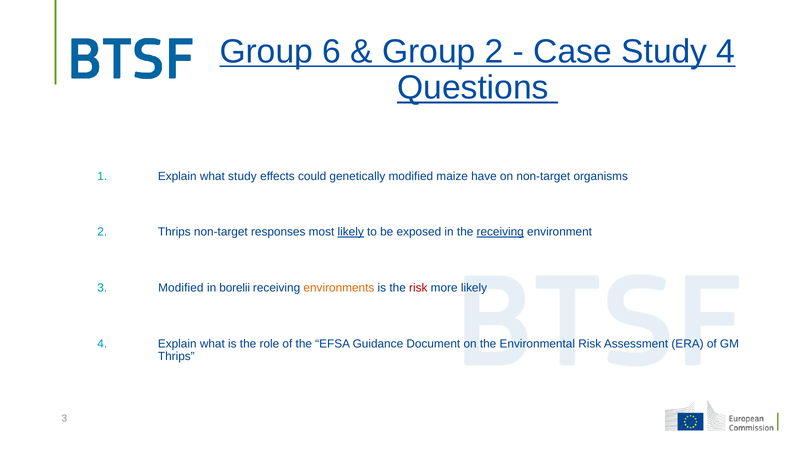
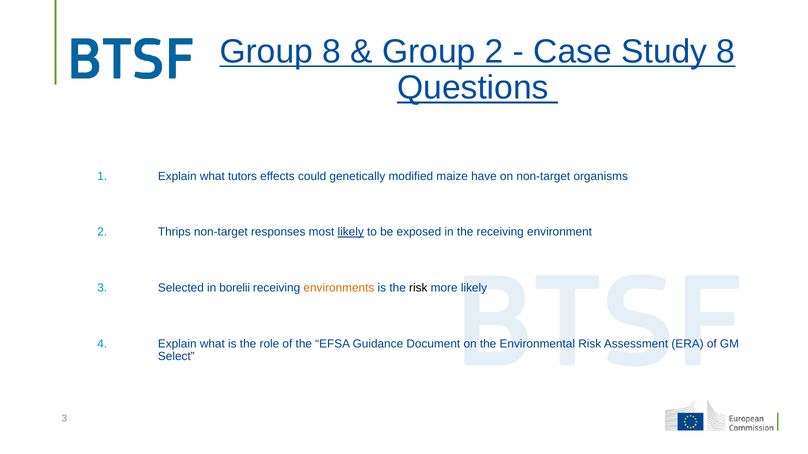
Group 6: 6 -> 8 (332, 52)
Study 4: 4 -> 8 (726, 52)
what study: study -> tutors (243, 176)
receiving underline: present -> none (500, 232)
3 Modified: Modified -> Selected (181, 288)
risk colour: red -> black (418, 288)
Thrips: Thrips -> Select (176, 357)
